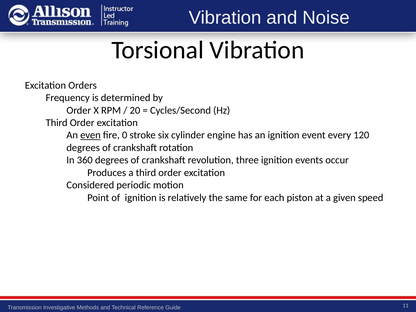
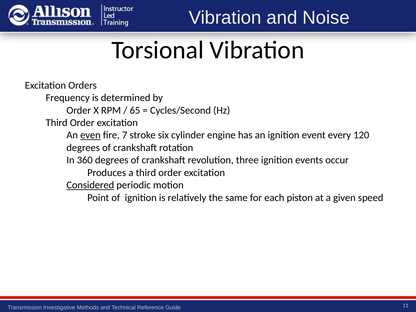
20: 20 -> 65 (135, 110)
0: 0 -> 7 (125, 135)
Considered underline: none -> present (90, 185)
